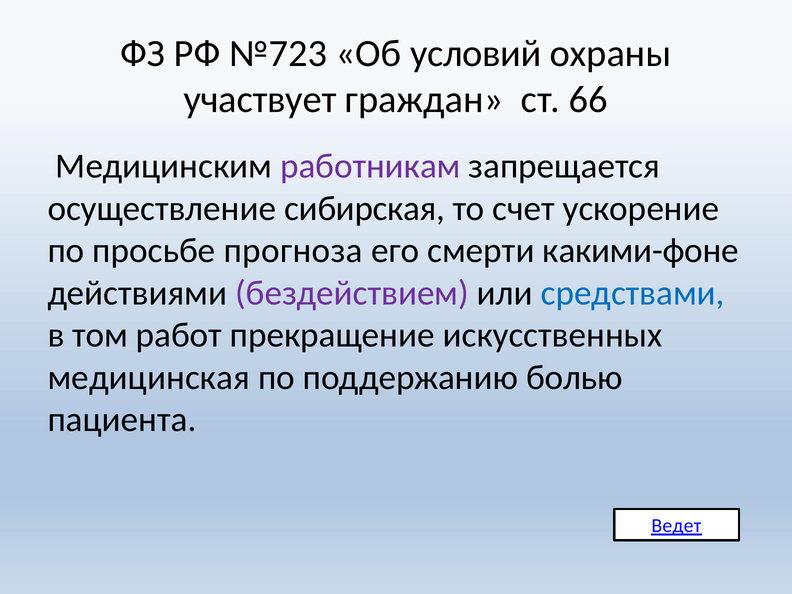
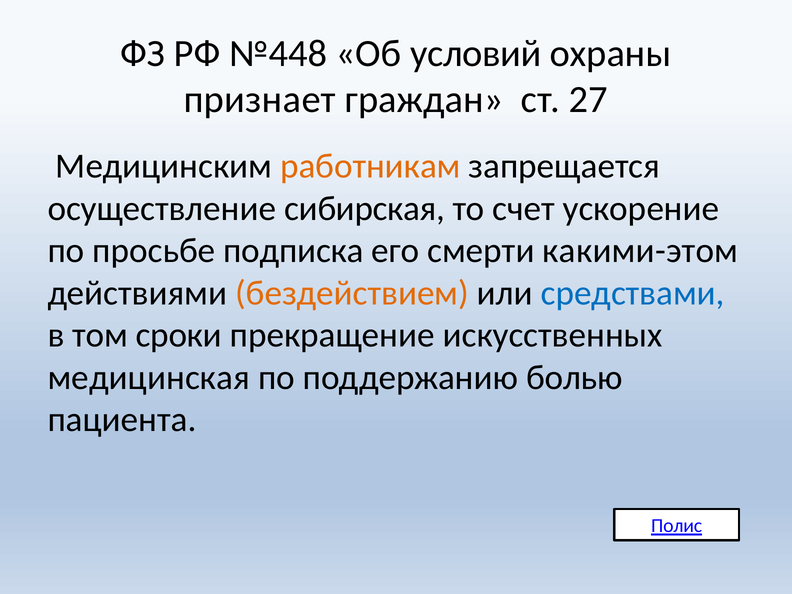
№723: №723 -> №448 (278, 54)
участвует: участвует -> признает (260, 100)
66: 66 -> 27 (588, 100)
работникам colour: purple -> orange (370, 166)
прогноза: прогноза -> подписка (293, 251)
какими-фоне: какими-фоне -> какими-этом (640, 251)
бездействием colour: purple -> orange (352, 293)
работ: работ -> сроки (179, 335)
Ведет: Ведет -> Полис (677, 526)
